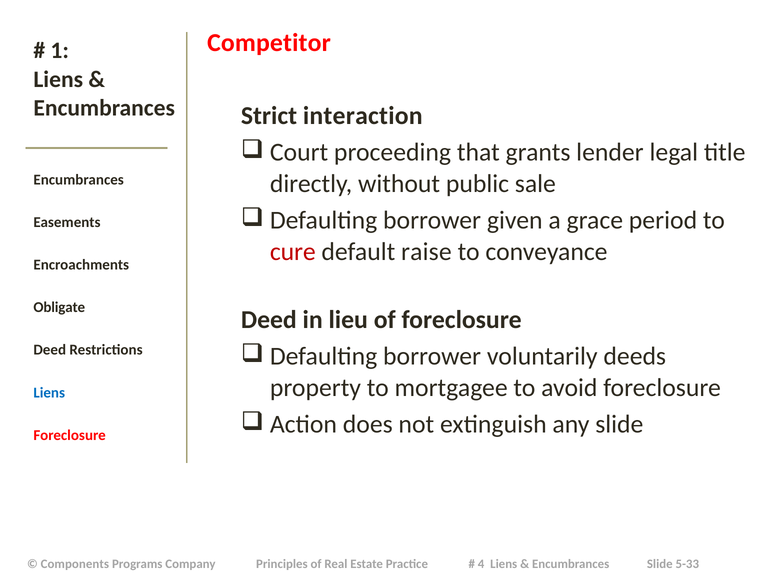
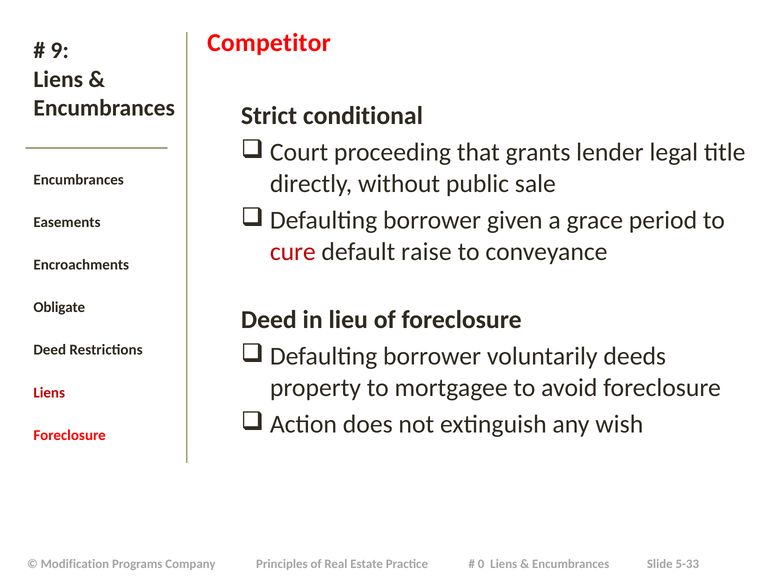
1: 1 -> 9 (60, 51)
interaction: interaction -> conditional (363, 116)
Liens colour: blue -> red (49, 393)
any slide: slide -> wish (619, 424)
Components: Components -> Modification (75, 564)
4: 4 -> 0 (481, 564)
